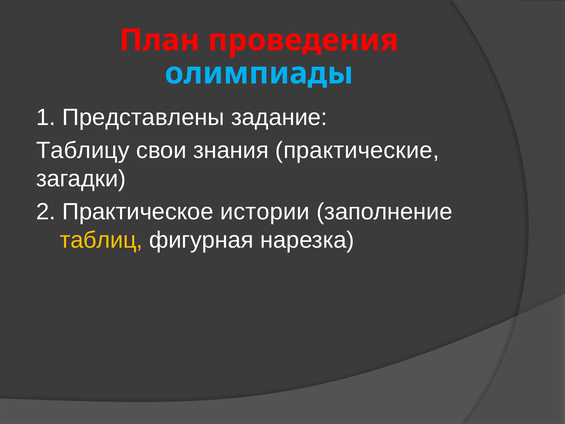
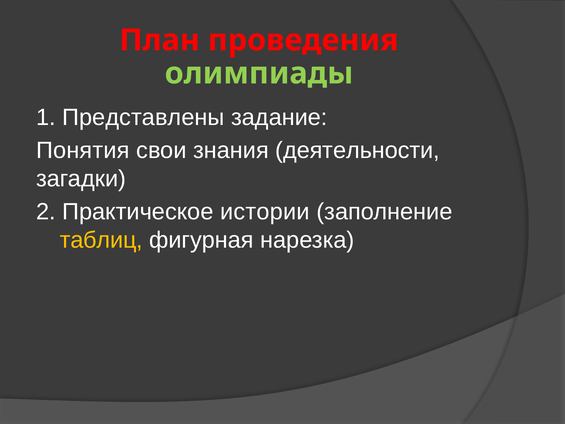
олимпиады colour: light blue -> light green (259, 73)
Таблицу: Таблицу -> Понятия (83, 150)
практические: практические -> деятельности (357, 150)
